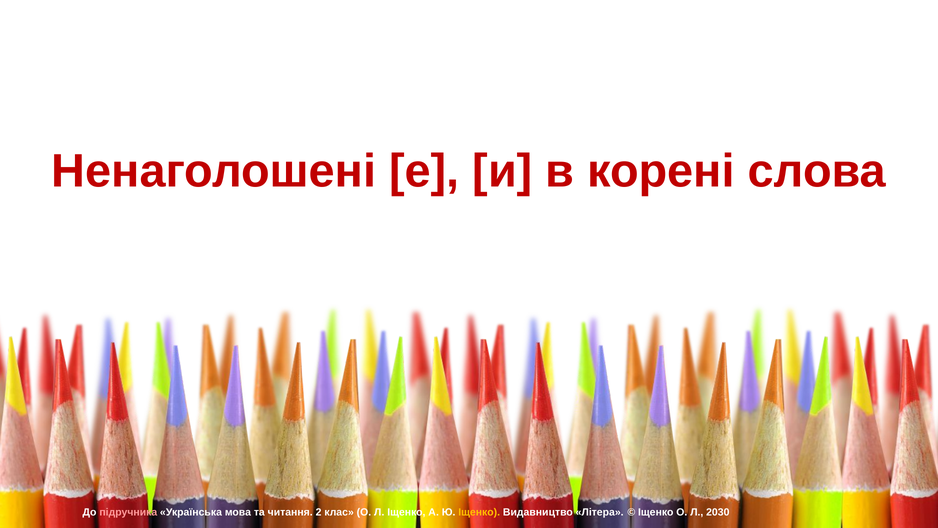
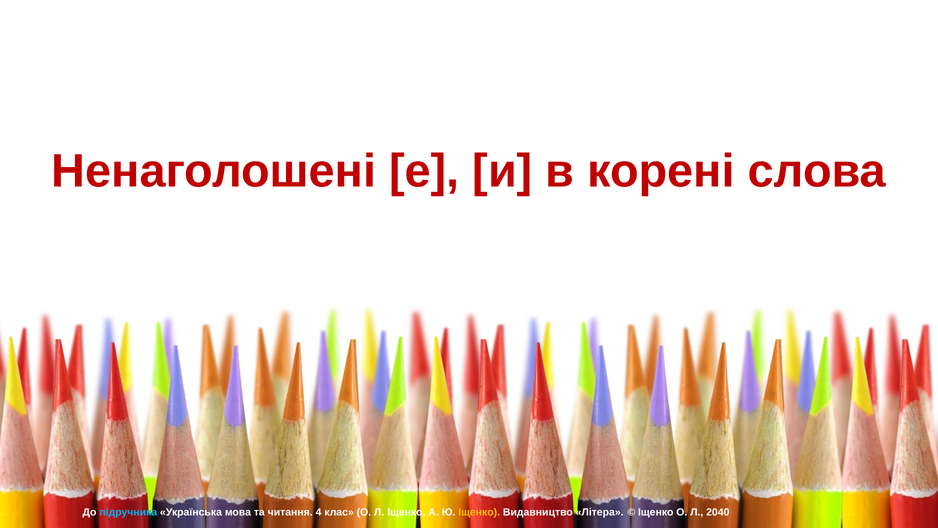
підручника colour: pink -> light blue (128, 512)
2: 2 -> 4 (319, 512)
2030: 2030 -> 2040 (718, 512)
